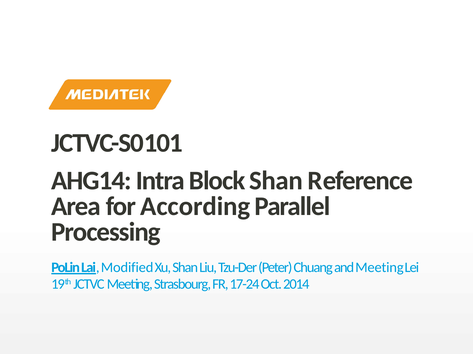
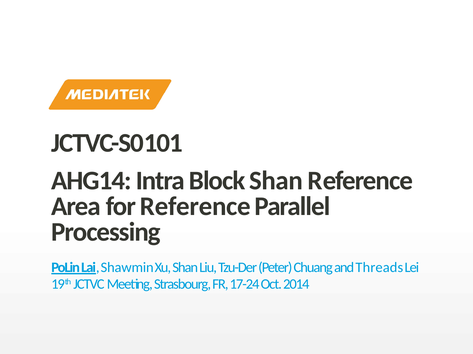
for According: According -> Reference (195, 207)
Modified: Modified -> Shawmin (127, 268)
and Meeting: Meeting -> Threads (379, 268)
